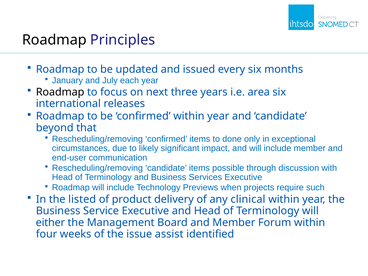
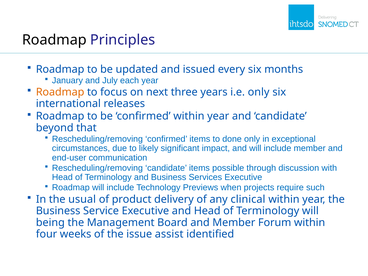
Roadmap colour: black -> orange (60, 92)
i.e area: area -> only (259, 92)
listed: listed -> usual (82, 199)
either: either -> being (50, 222)
